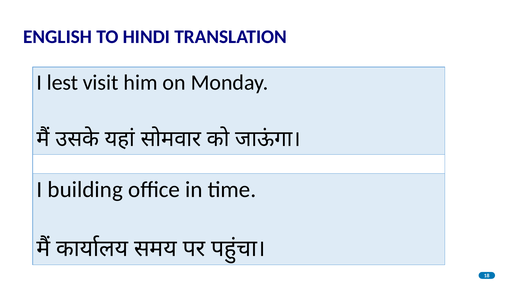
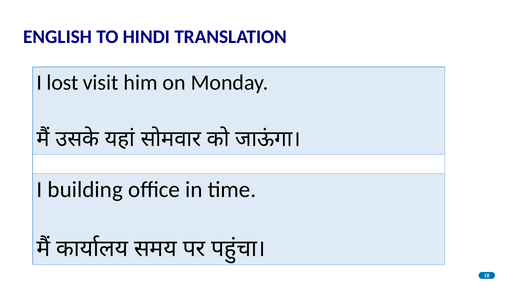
lest: lest -> lost (62, 83)
